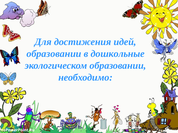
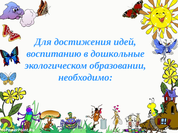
образовании: образовании -> воспитанию (54, 54)
